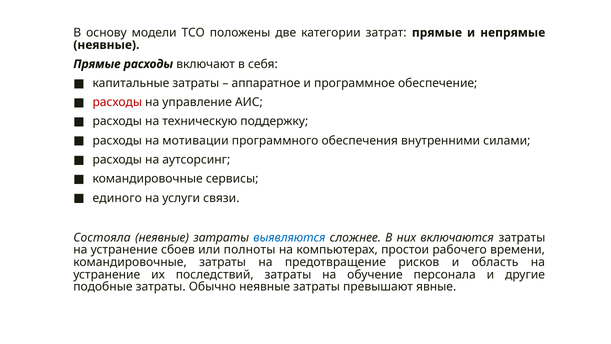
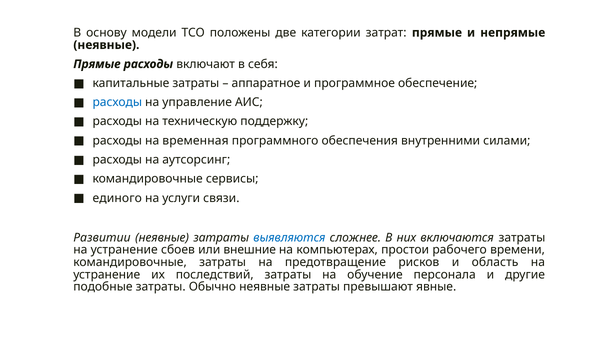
расходы colour: red -> blue (117, 102)
мотивации: мотивации -> временная (195, 141)
Состояла: Состояла -> Развитии (102, 237)
полноты: полноты -> внешние (250, 250)
